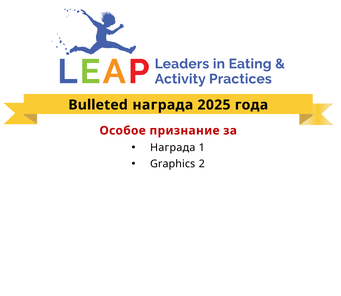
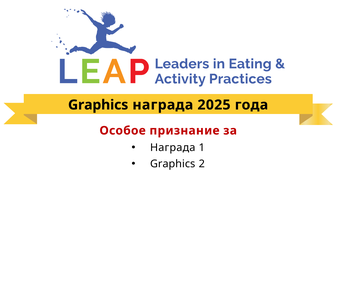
Bulleted: Bulleted -> Graphics (98, 105)
